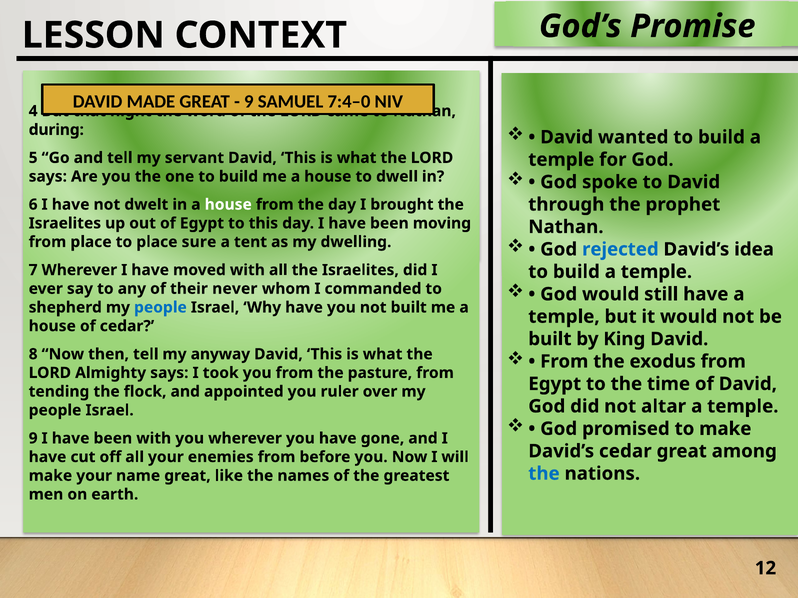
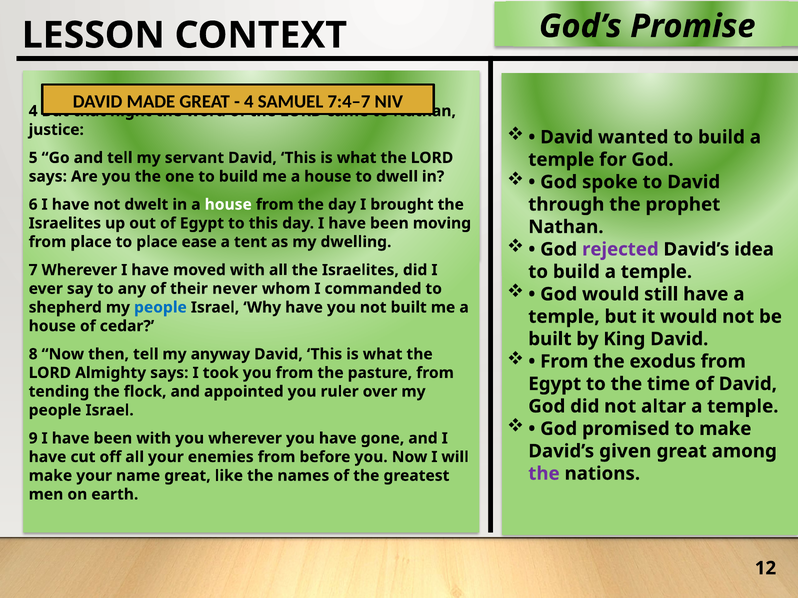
9: 9 -> 4 (249, 101)
7:4–0: 7:4–0 -> 7:4–7 (349, 101)
during: during -> justice (56, 130)
sure: sure -> ease (199, 242)
rejected colour: blue -> purple (620, 250)
David’s cedar: cedar -> given (625, 452)
the colour: blue -> purple (544, 474)
